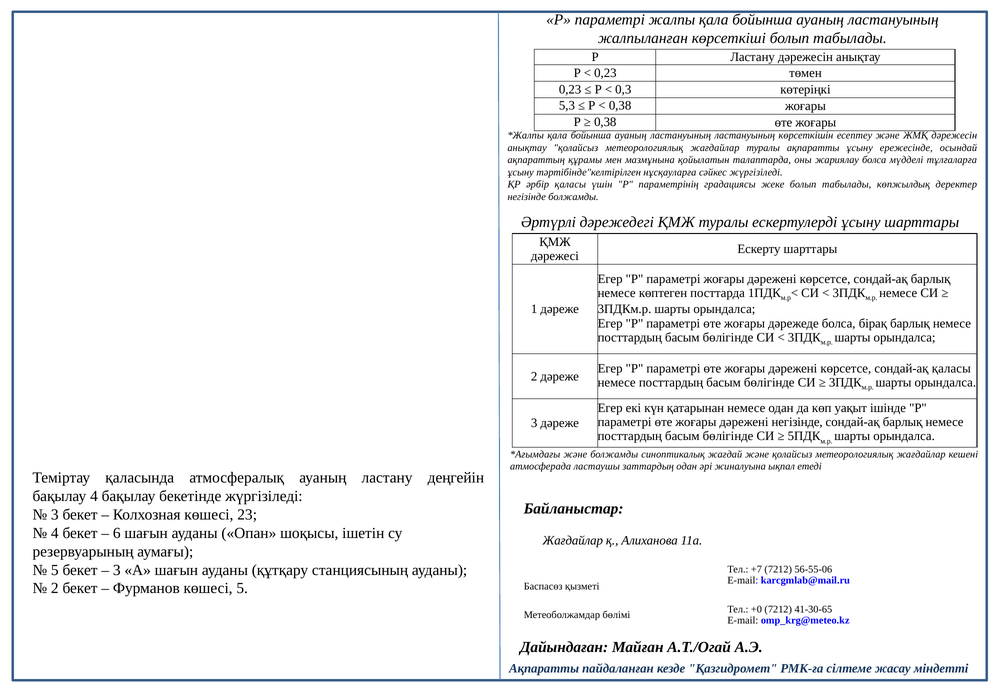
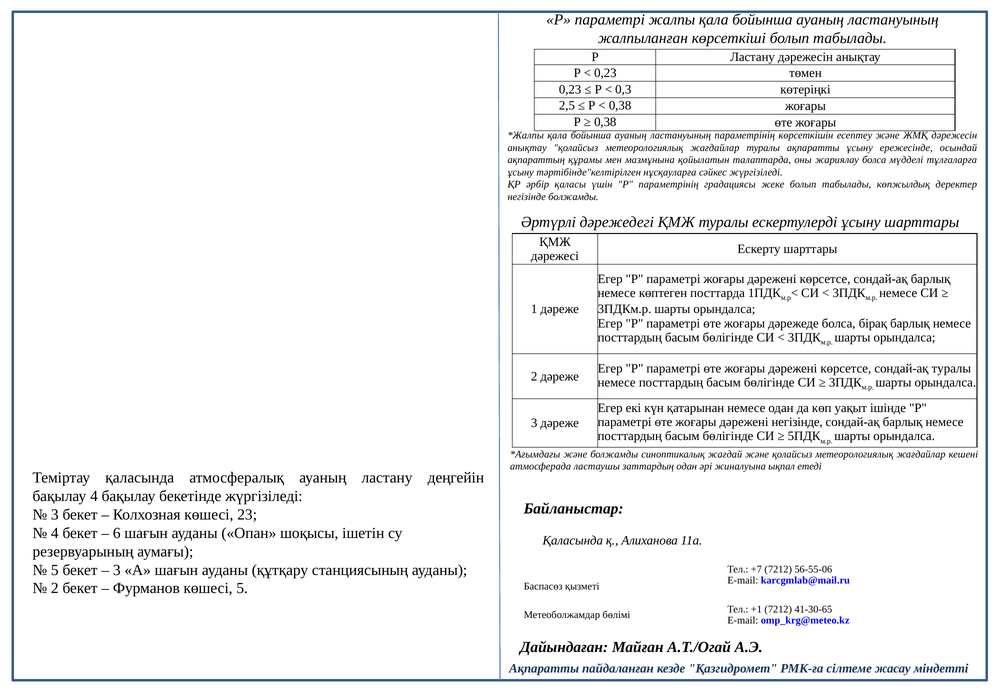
5,3: 5,3 -> 2,5 (567, 106)
ластануының ластануының: ластануының -> параметрінің (745, 135)
сондай-ақ қаласы: қаласы -> туралы (951, 368)
Жағдайлар: Жағдайлар -> Қаласында (573, 541)
+0: +0 -> +1 (756, 609)
